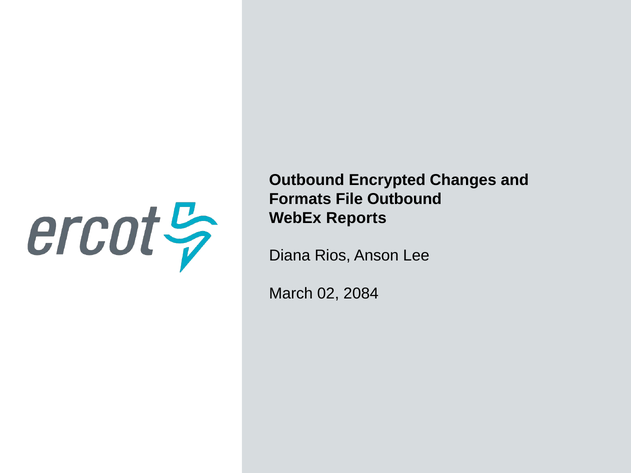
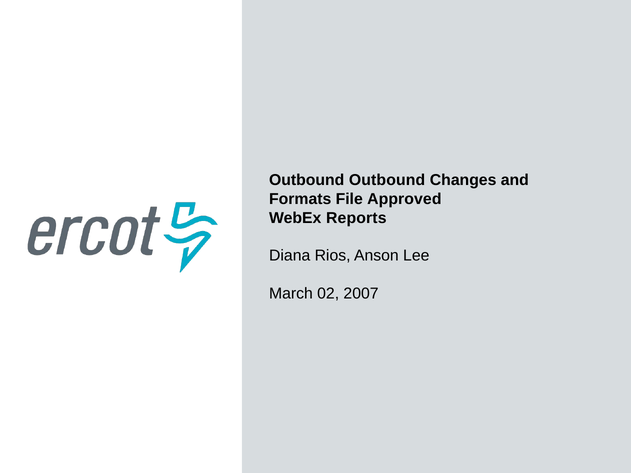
Outbound Encrypted: Encrypted -> Outbound (387, 180)
File Outbound: Outbound -> Approved (404, 199)
2084: 2084 -> 2007 (361, 294)
